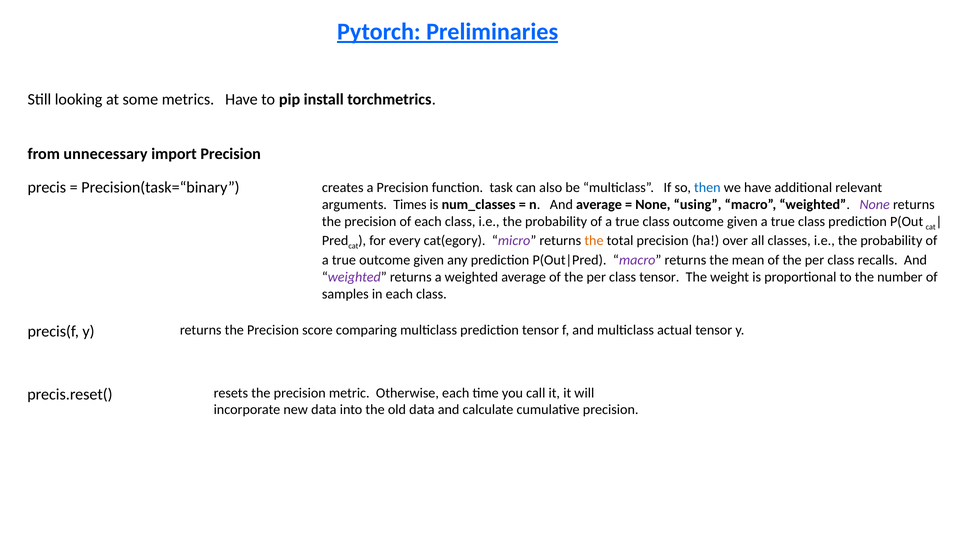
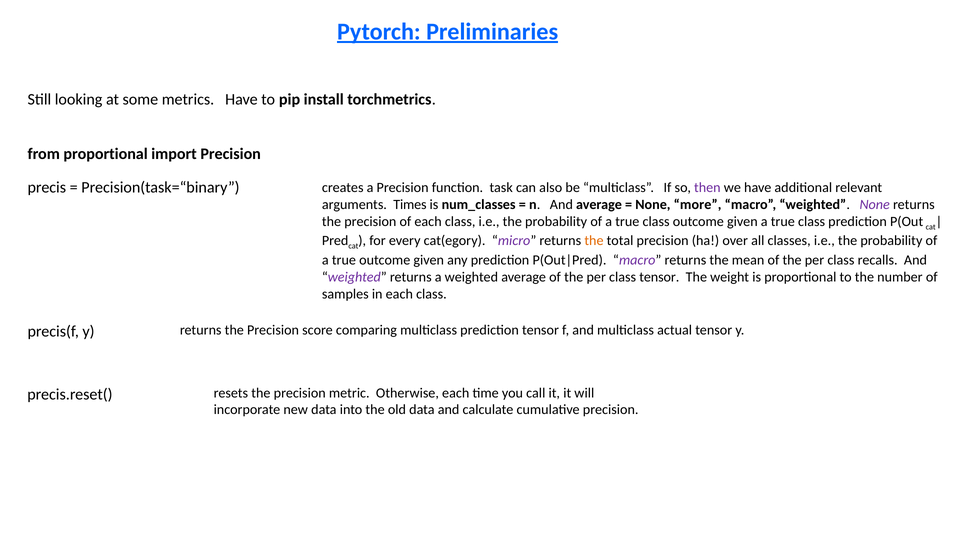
from unnecessary: unnecessary -> proportional (106, 154)
then colour: blue -> purple (707, 188)
using: using -> more (698, 205)
